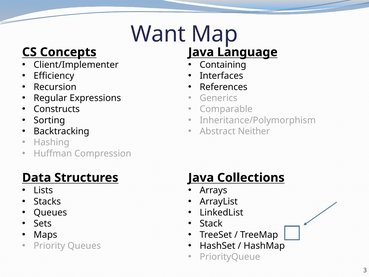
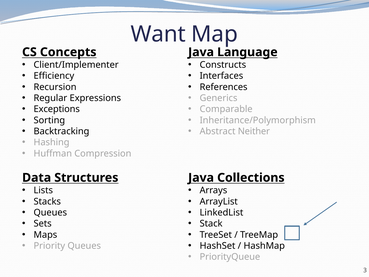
Containing: Containing -> Constructs (223, 65)
Constructs: Constructs -> Exceptions (57, 109)
